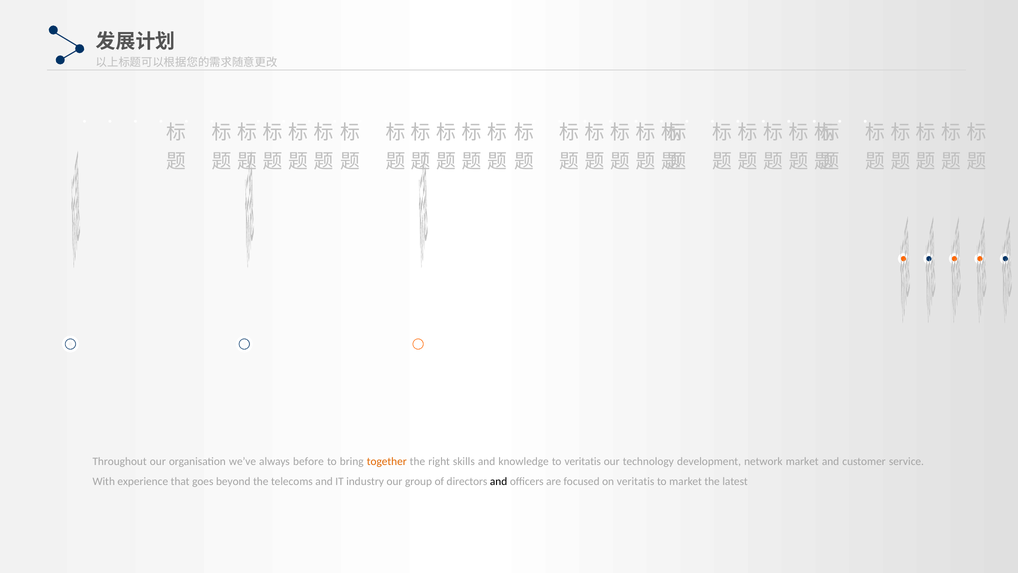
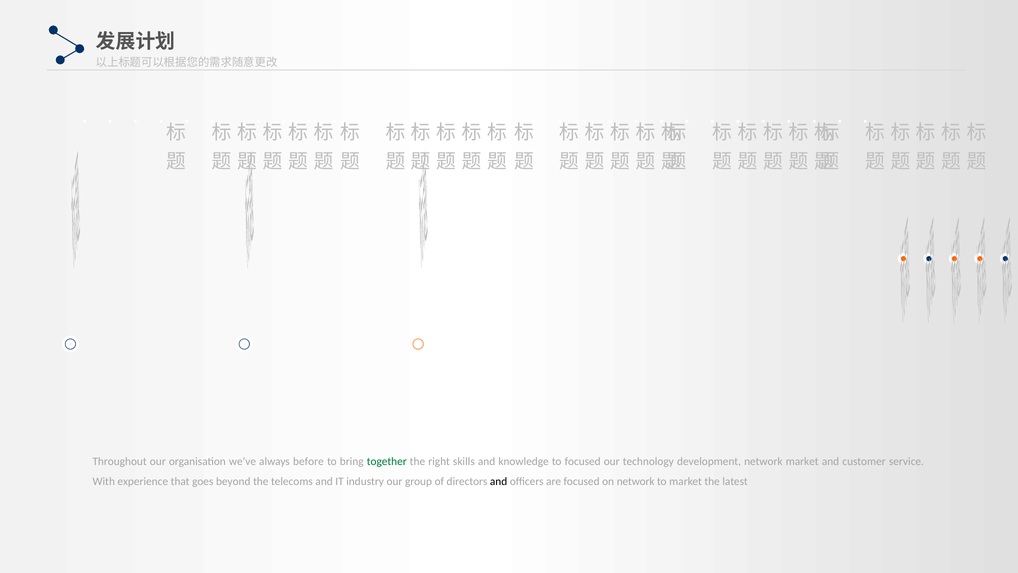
together colour: orange -> green (387, 461)
to veritatis: veritatis -> focused (583, 461)
on veritatis: veritatis -> network (636, 482)
